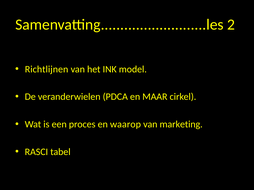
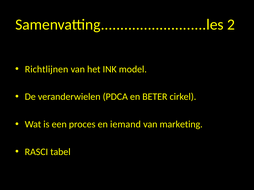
MAAR: MAAR -> BETER (155, 97)
waarop: waarop -> iemand (125, 125)
